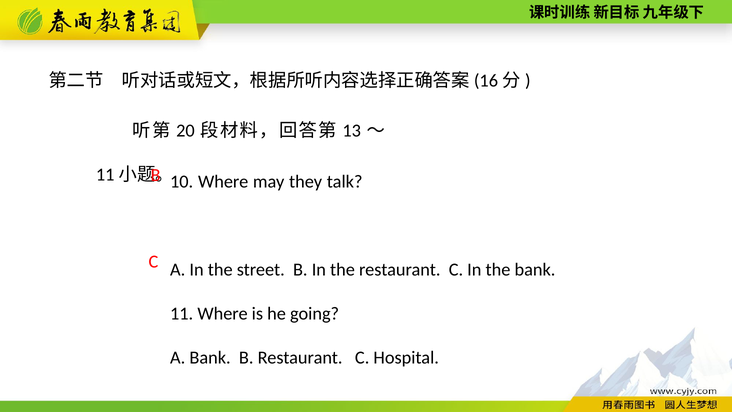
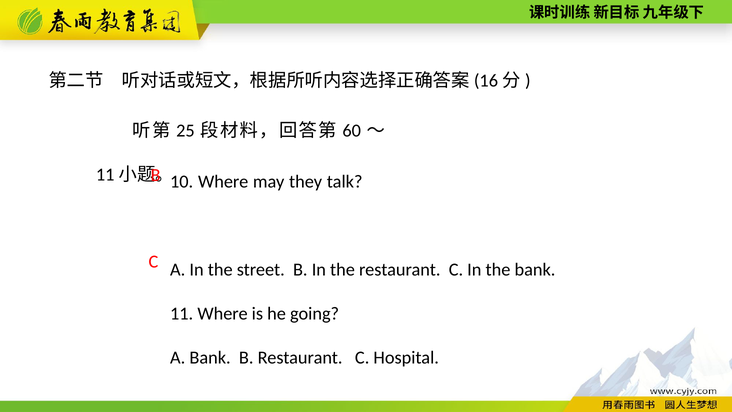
20: 20 -> 25 (185, 131)
13: 13 -> 60 (352, 131)
